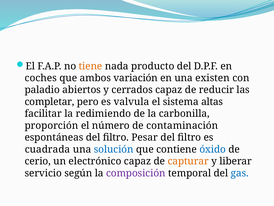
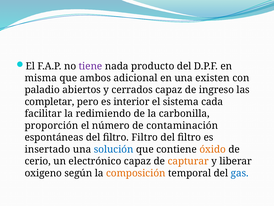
tiene colour: orange -> purple (90, 66)
coches: coches -> misma (41, 78)
variación: variación -> adicional (136, 78)
reducir: reducir -> ingreso (216, 90)
valvula: valvula -> interior (131, 102)
altas: altas -> cada (212, 102)
filtro Pesar: Pesar -> Filtro (145, 137)
cuadrada: cuadrada -> insertado (47, 149)
óxido colour: blue -> orange (213, 149)
servicio: servicio -> oxigeno (43, 173)
composición colour: purple -> orange (136, 173)
